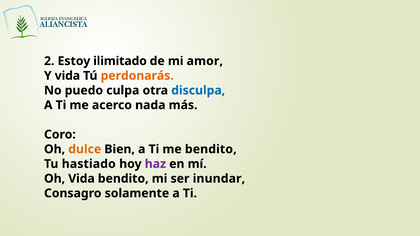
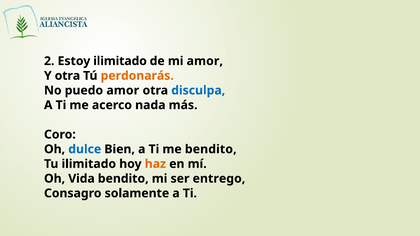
Y vida: vida -> otra (67, 76)
puedo culpa: culpa -> amor (123, 91)
dulce colour: orange -> blue (85, 149)
Tu hastiado: hastiado -> ilimitado (89, 164)
haz colour: purple -> orange (155, 164)
inundar: inundar -> entrego (219, 179)
